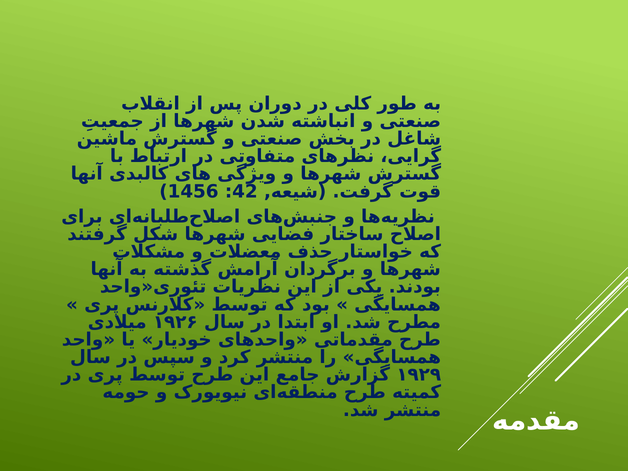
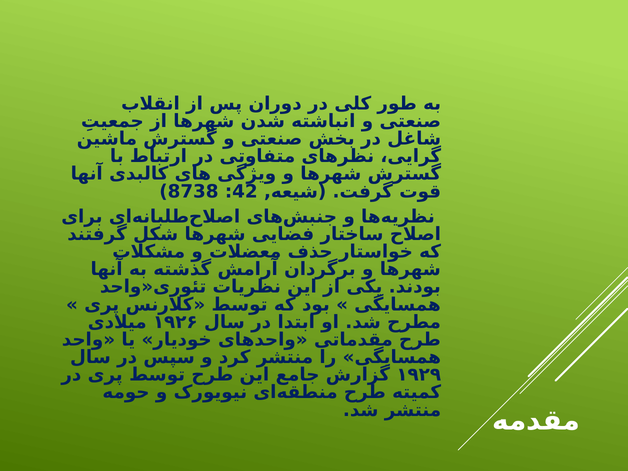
1456: 1456 -> 8738 (193, 192)
